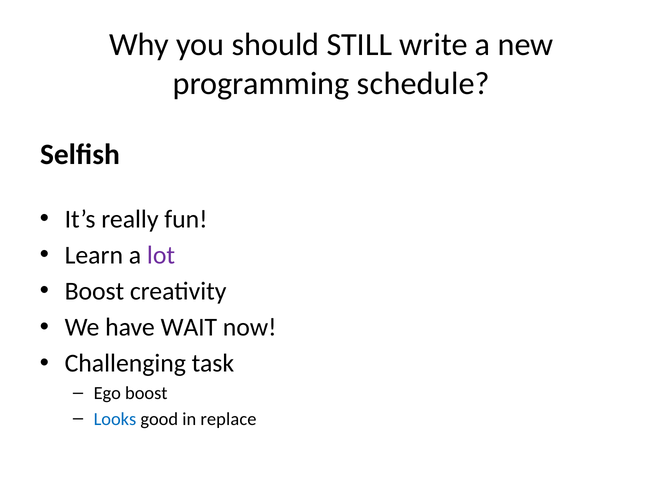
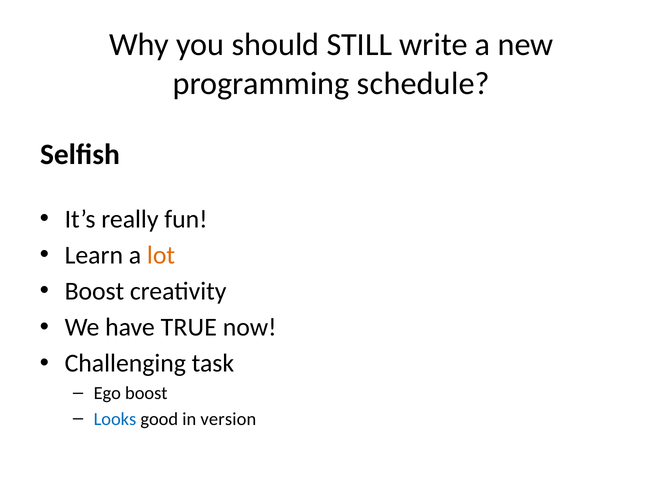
lot colour: purple -> orange (161, 255)
WAIT: WAIT -> TRUE (189, 328)
replace: replace -> version (228, 419)
